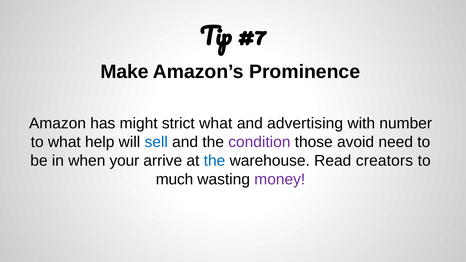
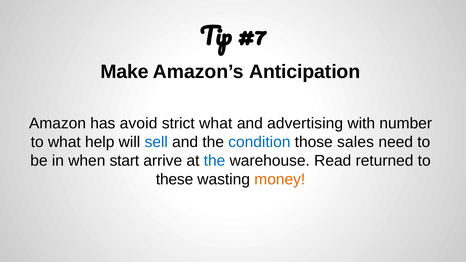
Prominence: Prominence -> Anticipation (305, 72)
might: might -> avoid (139, 124)
condition colour: purple -> blue (259, 142)
avoid: avoid -> sales (356, 142)
your: your -> start (124, 161)
creators: creators -> returned (385, 161)
much: much -> these (175, 179)
money colour: purple -> orange (280, 179)
